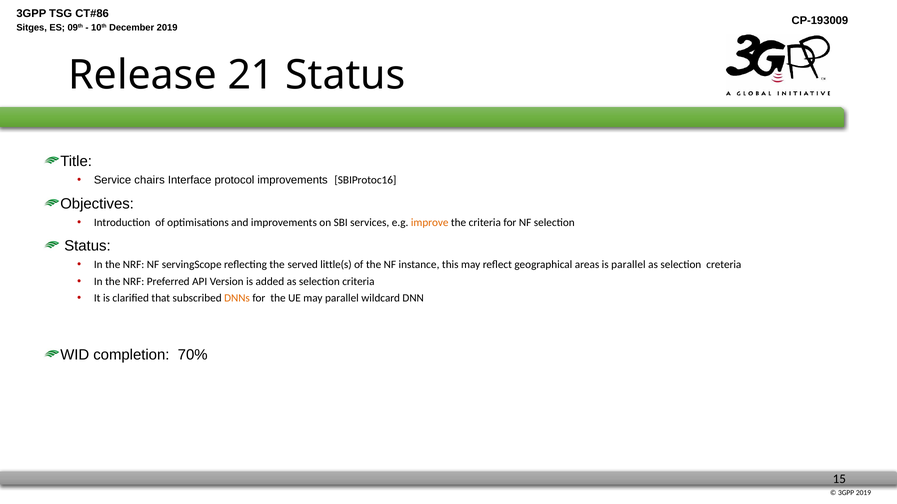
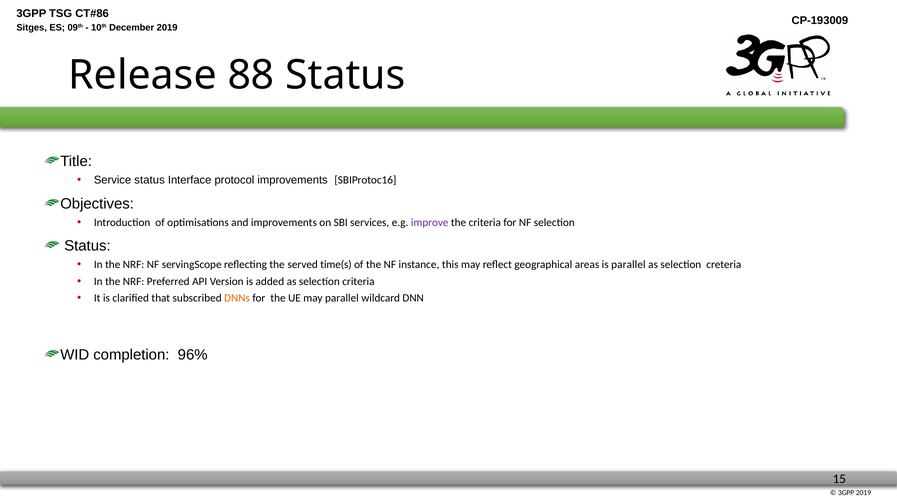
21: 21 -> 88 (251, 75)
Service chairs: chairs -> status (150, 180)
improve colour: orange -> purple (430, 223)
little(s: little(s -> time(s (336, 265)
70%: 70% -> 96% (193, 355)
